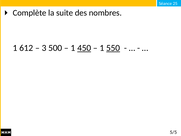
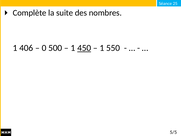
612: 612 -> 406 (26, 48)
3: 3 -> 0 (44, 48)
550 underline: present -> none (113, 48)
